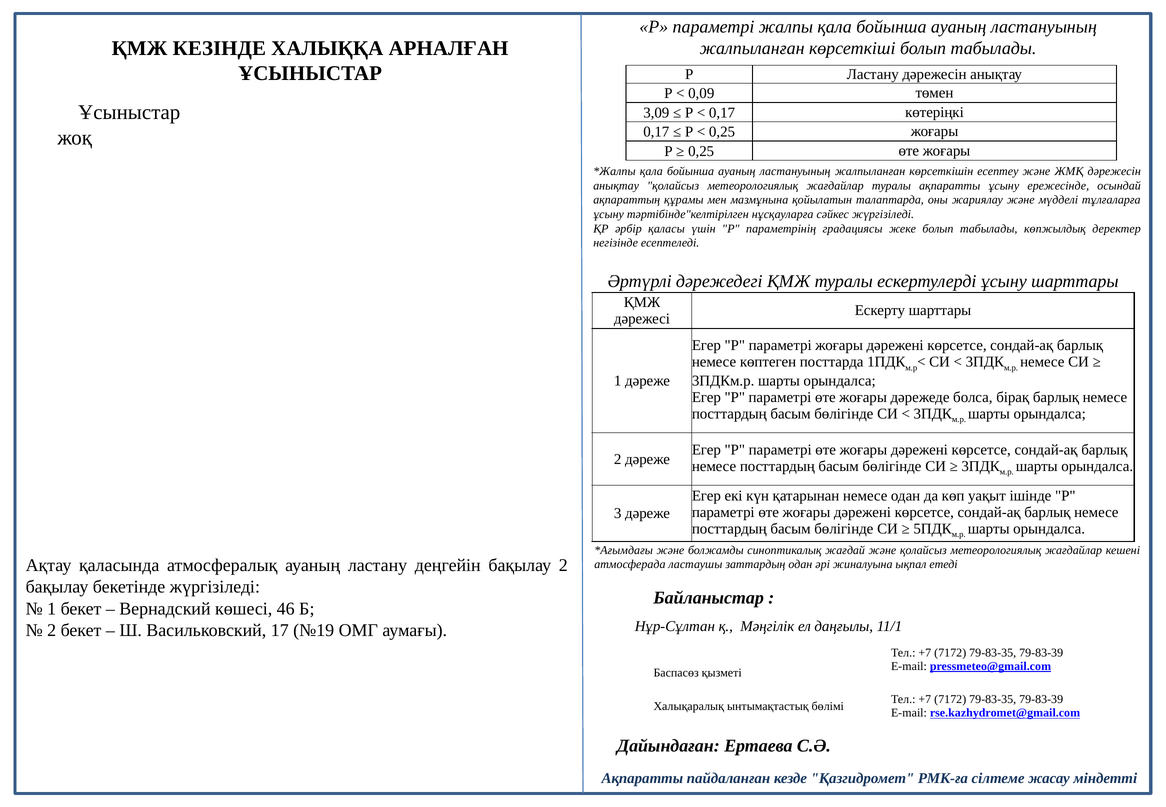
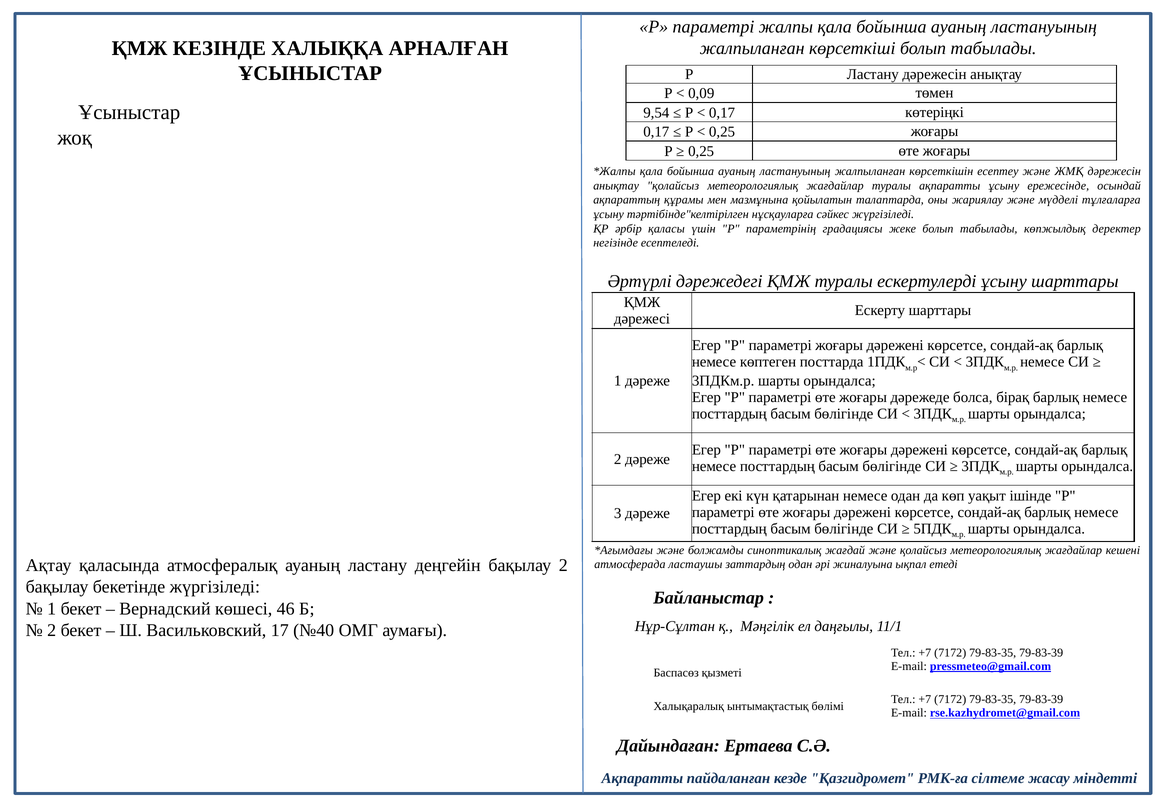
3,09: 3,09 -> 9,54 (656, 113)
№19: №19 -> №40 (314, 630)
